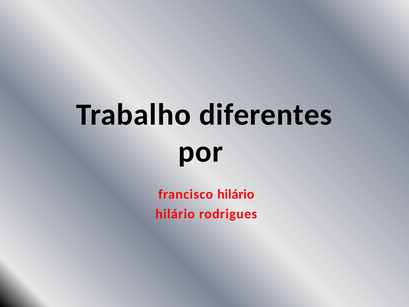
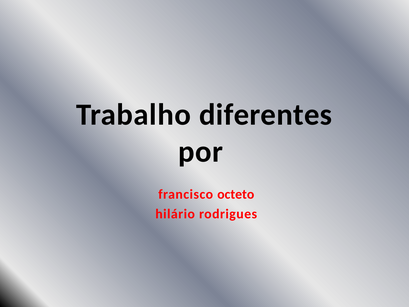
francisco hilário: hilário -> octeto (236, 194)
